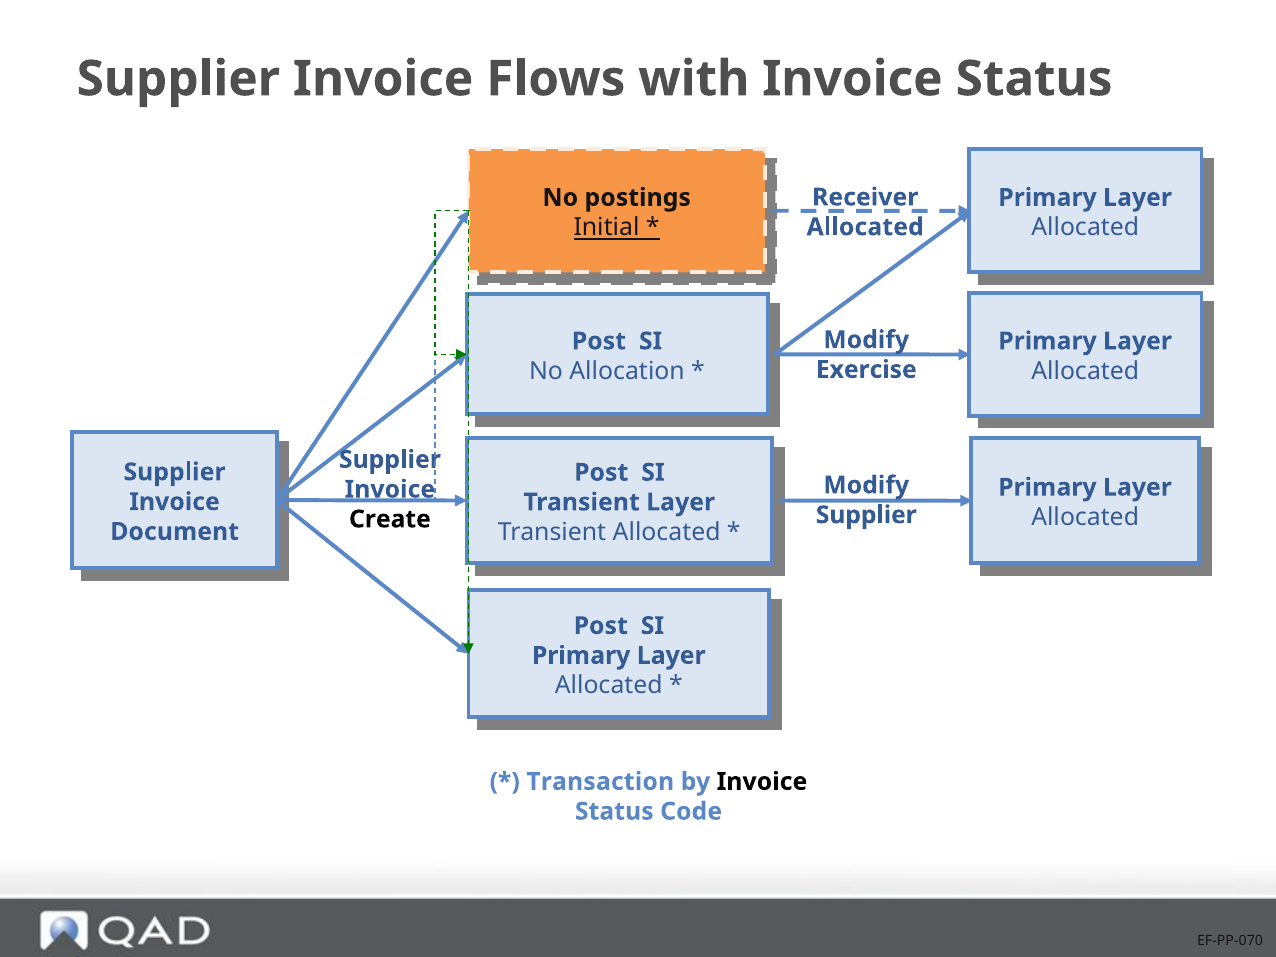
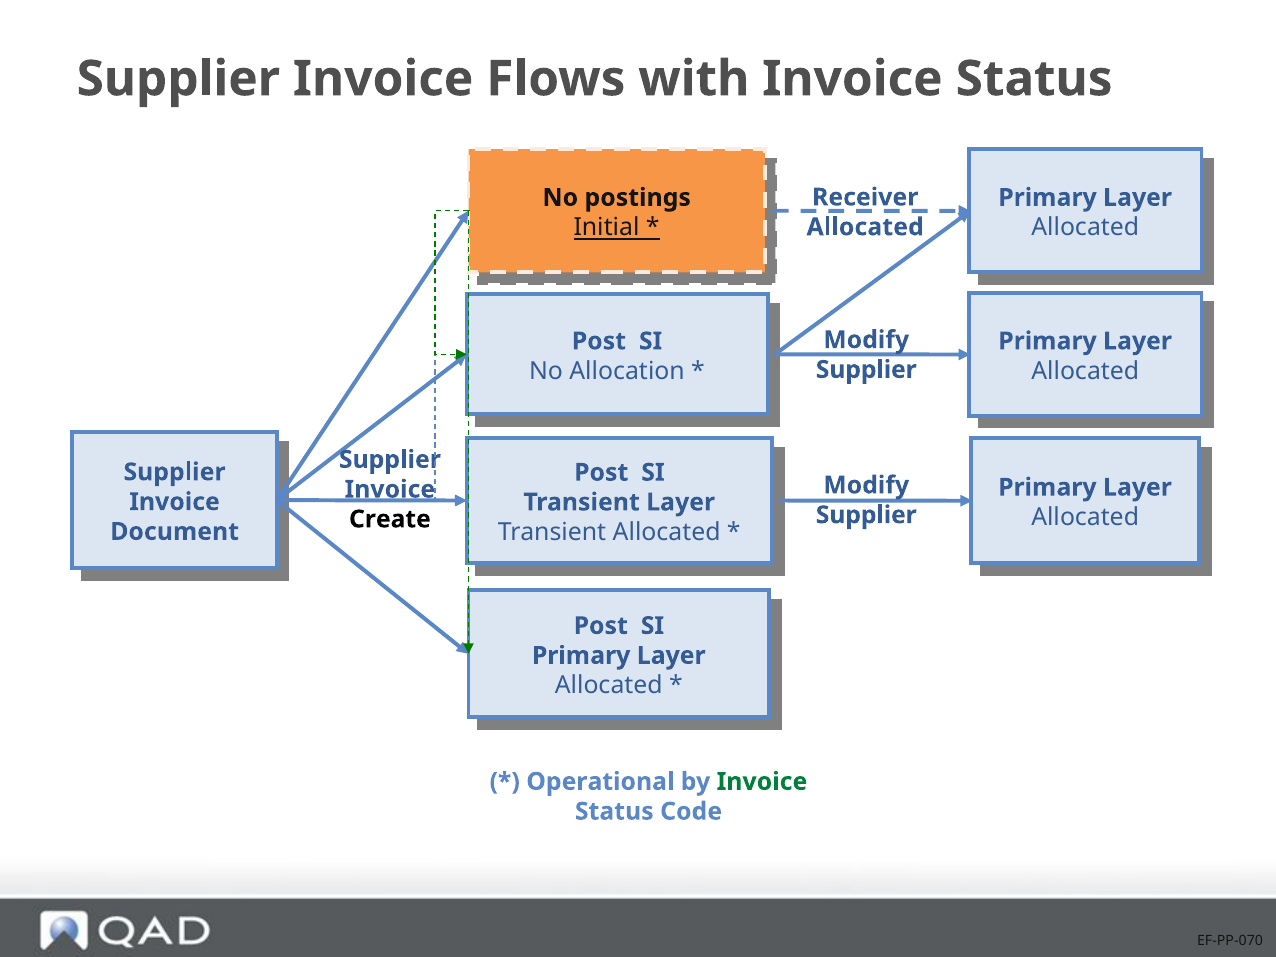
Exercise: Exercise -> Supplier (866, 370)
Transaction: Transaction -> Operational (600, 782)
Invoice colour: black -> green (762, 782)
